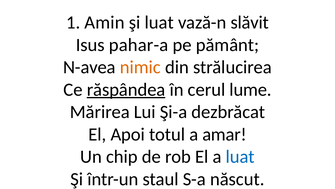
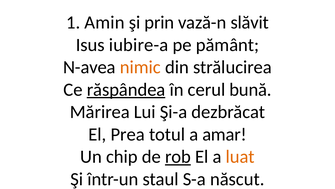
şi luat: luat -> prin (159, 22)
pahar-a: pahar-a -> iubire-a (139, 45)
lume: lume -> bună (250, 89)
Apoi: Apoi -> Prea (128, 134)
rob underline: none -> present (178, 156)
luat colour: blue -> orange (240, 156)
